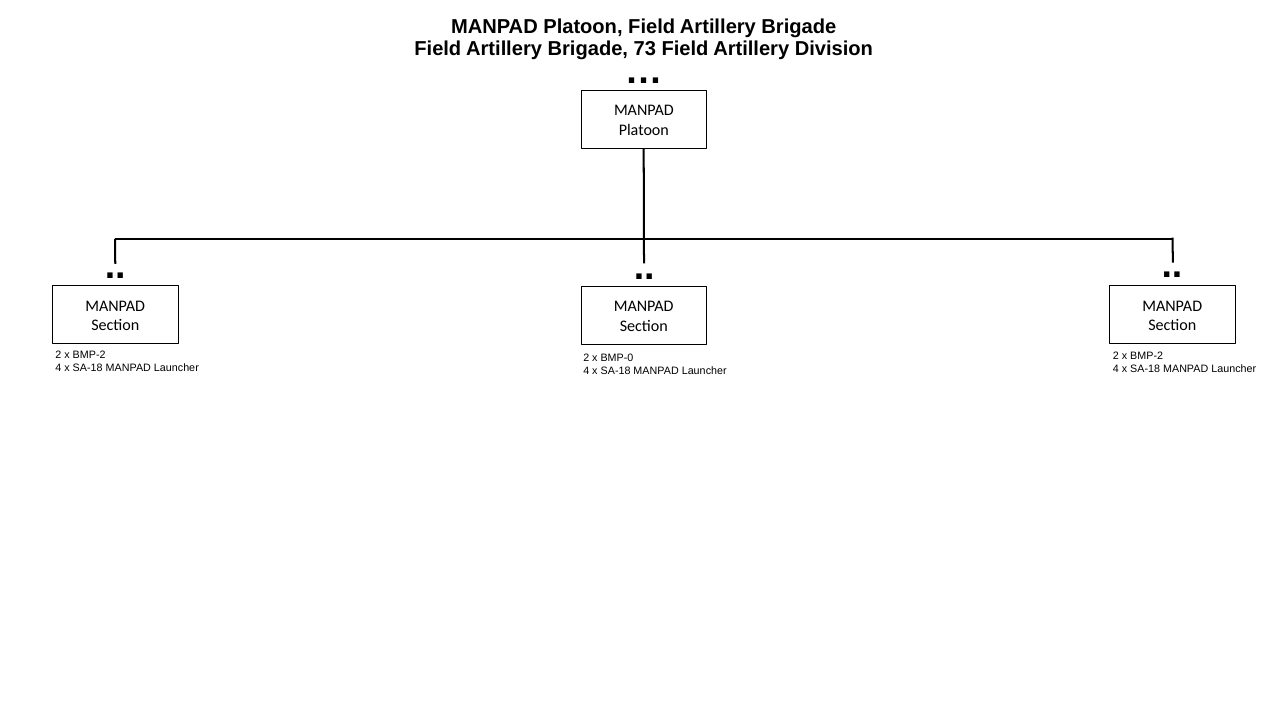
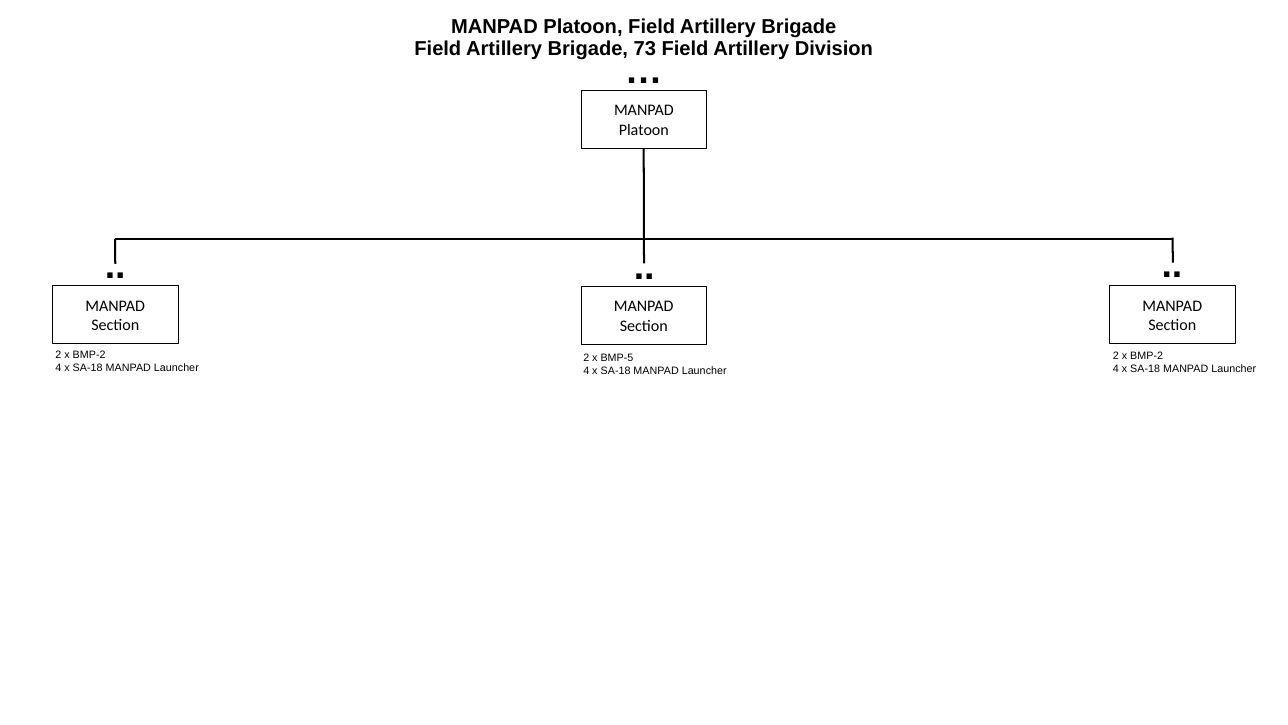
BMP-0: BMP-0 -> BMP-5 (617, 358)
